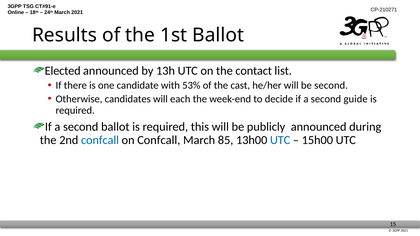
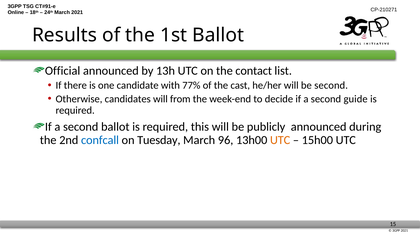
Elected: Elected -> Official (63, 71)
53%: 53% -> 77% (191, 85)
each: each -> from (180, 99)
on Confcall: Confcall -> Tuesday (159, 140)
85: 85 -> 96 (226, 140)
UTC colour: blue -> orange (280, 140)
